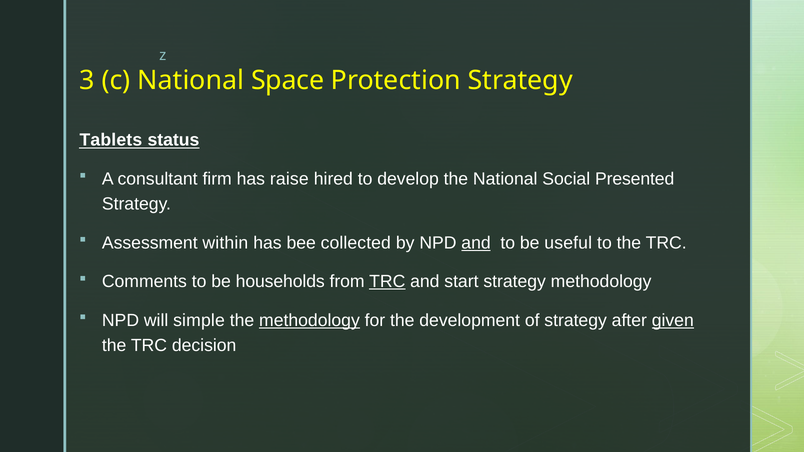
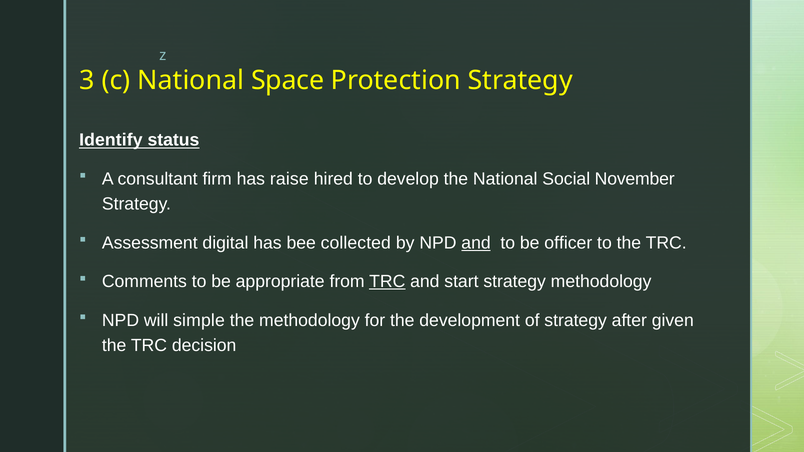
Tablets: Tablets -> Identify (111, 140)
Presented: Presented -> November (635, 179)
within: within -> digital (225, 243)
useful: useful -> officer (568, 243)
households: households -> appropriate (280, 282)
methodology underline: present -> none (309, 320)
given underline: present -> none (673, 320)
